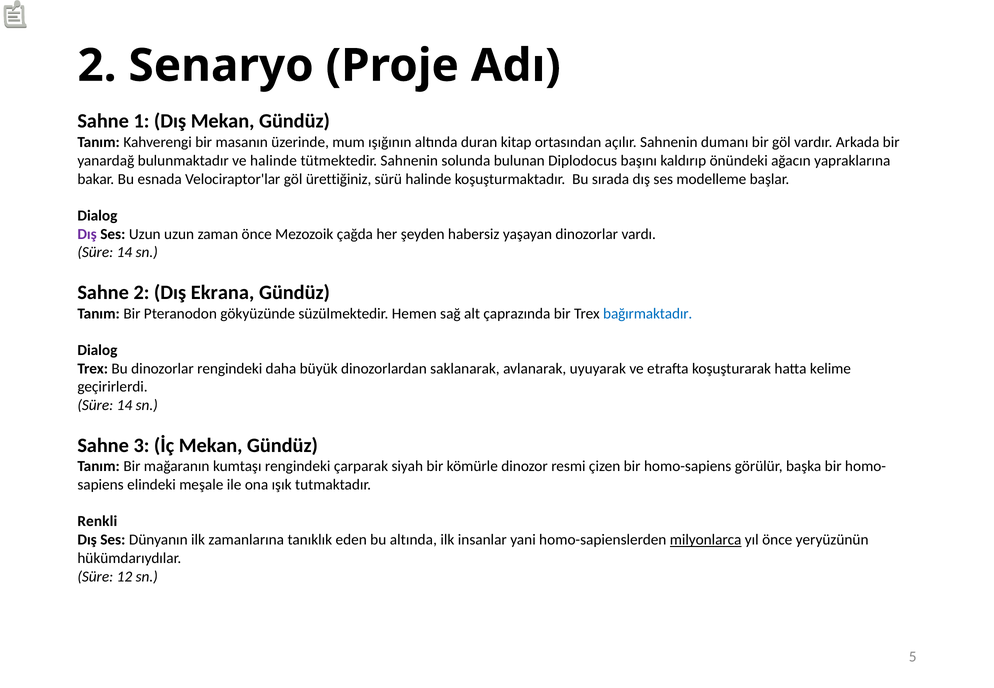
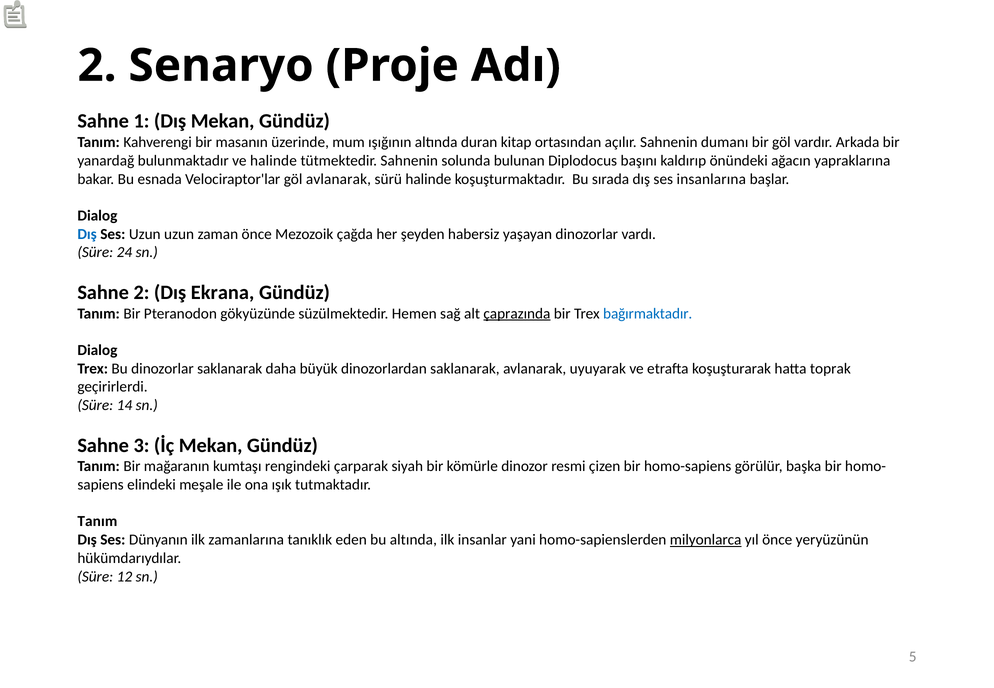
göl ürettiğiniz: ürettiğiniz -> avlanarak (338, 179)
modelleme: modelleme -> insanlarına (711, 179)
Dış colour: purple -> blue (87, 234)
14: 14 -> 24 (124, 252)
çaprazında underline: none -> present (517, 314)
dinozorlar rengindeki: rengindeki -> saklanarak (230, 369)
kelime: kelime -> toprak (830, 369)
Renkli: Renkli -> Tanım (97, 522)
